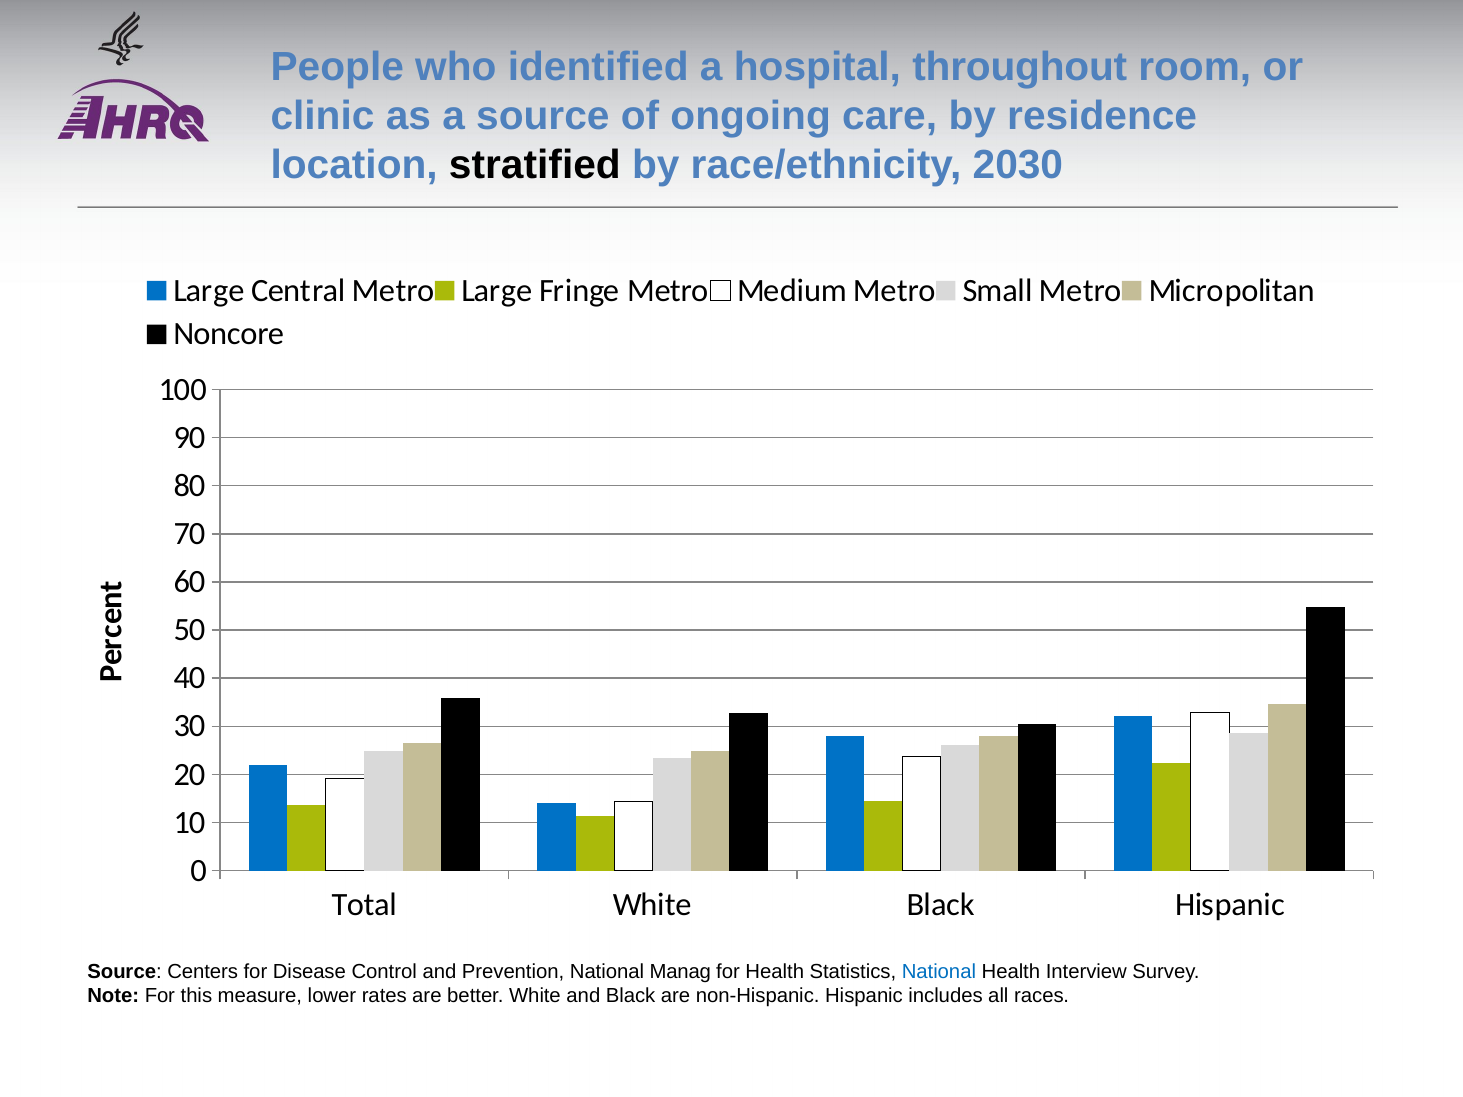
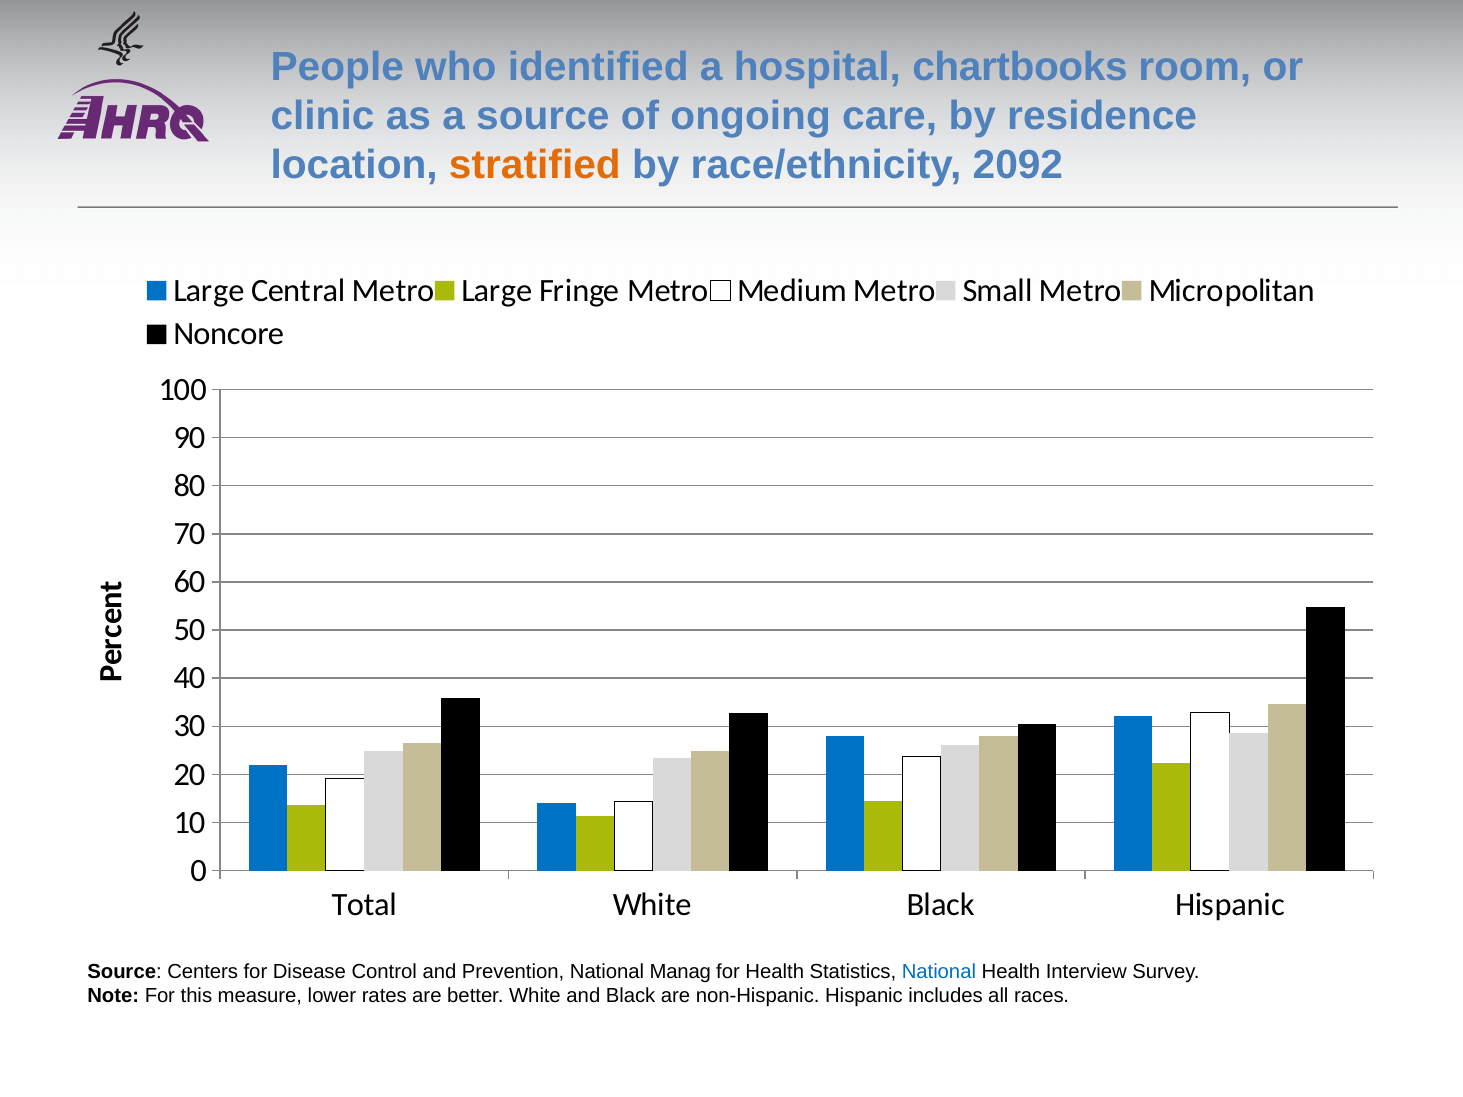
throughout: throughout -> chartbooks (1020, 67)
stratified colour: black -> orange (535, 165)
2030: 2030 -> 2092 (1018, 165)
